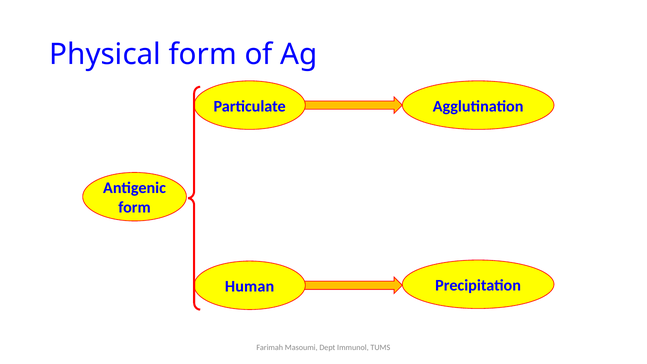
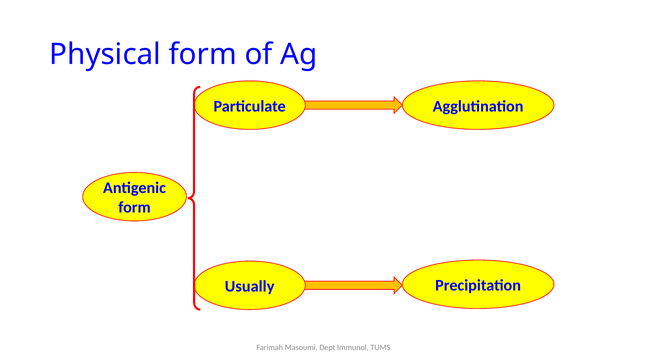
Human: Human -> Usually (250, 286)
